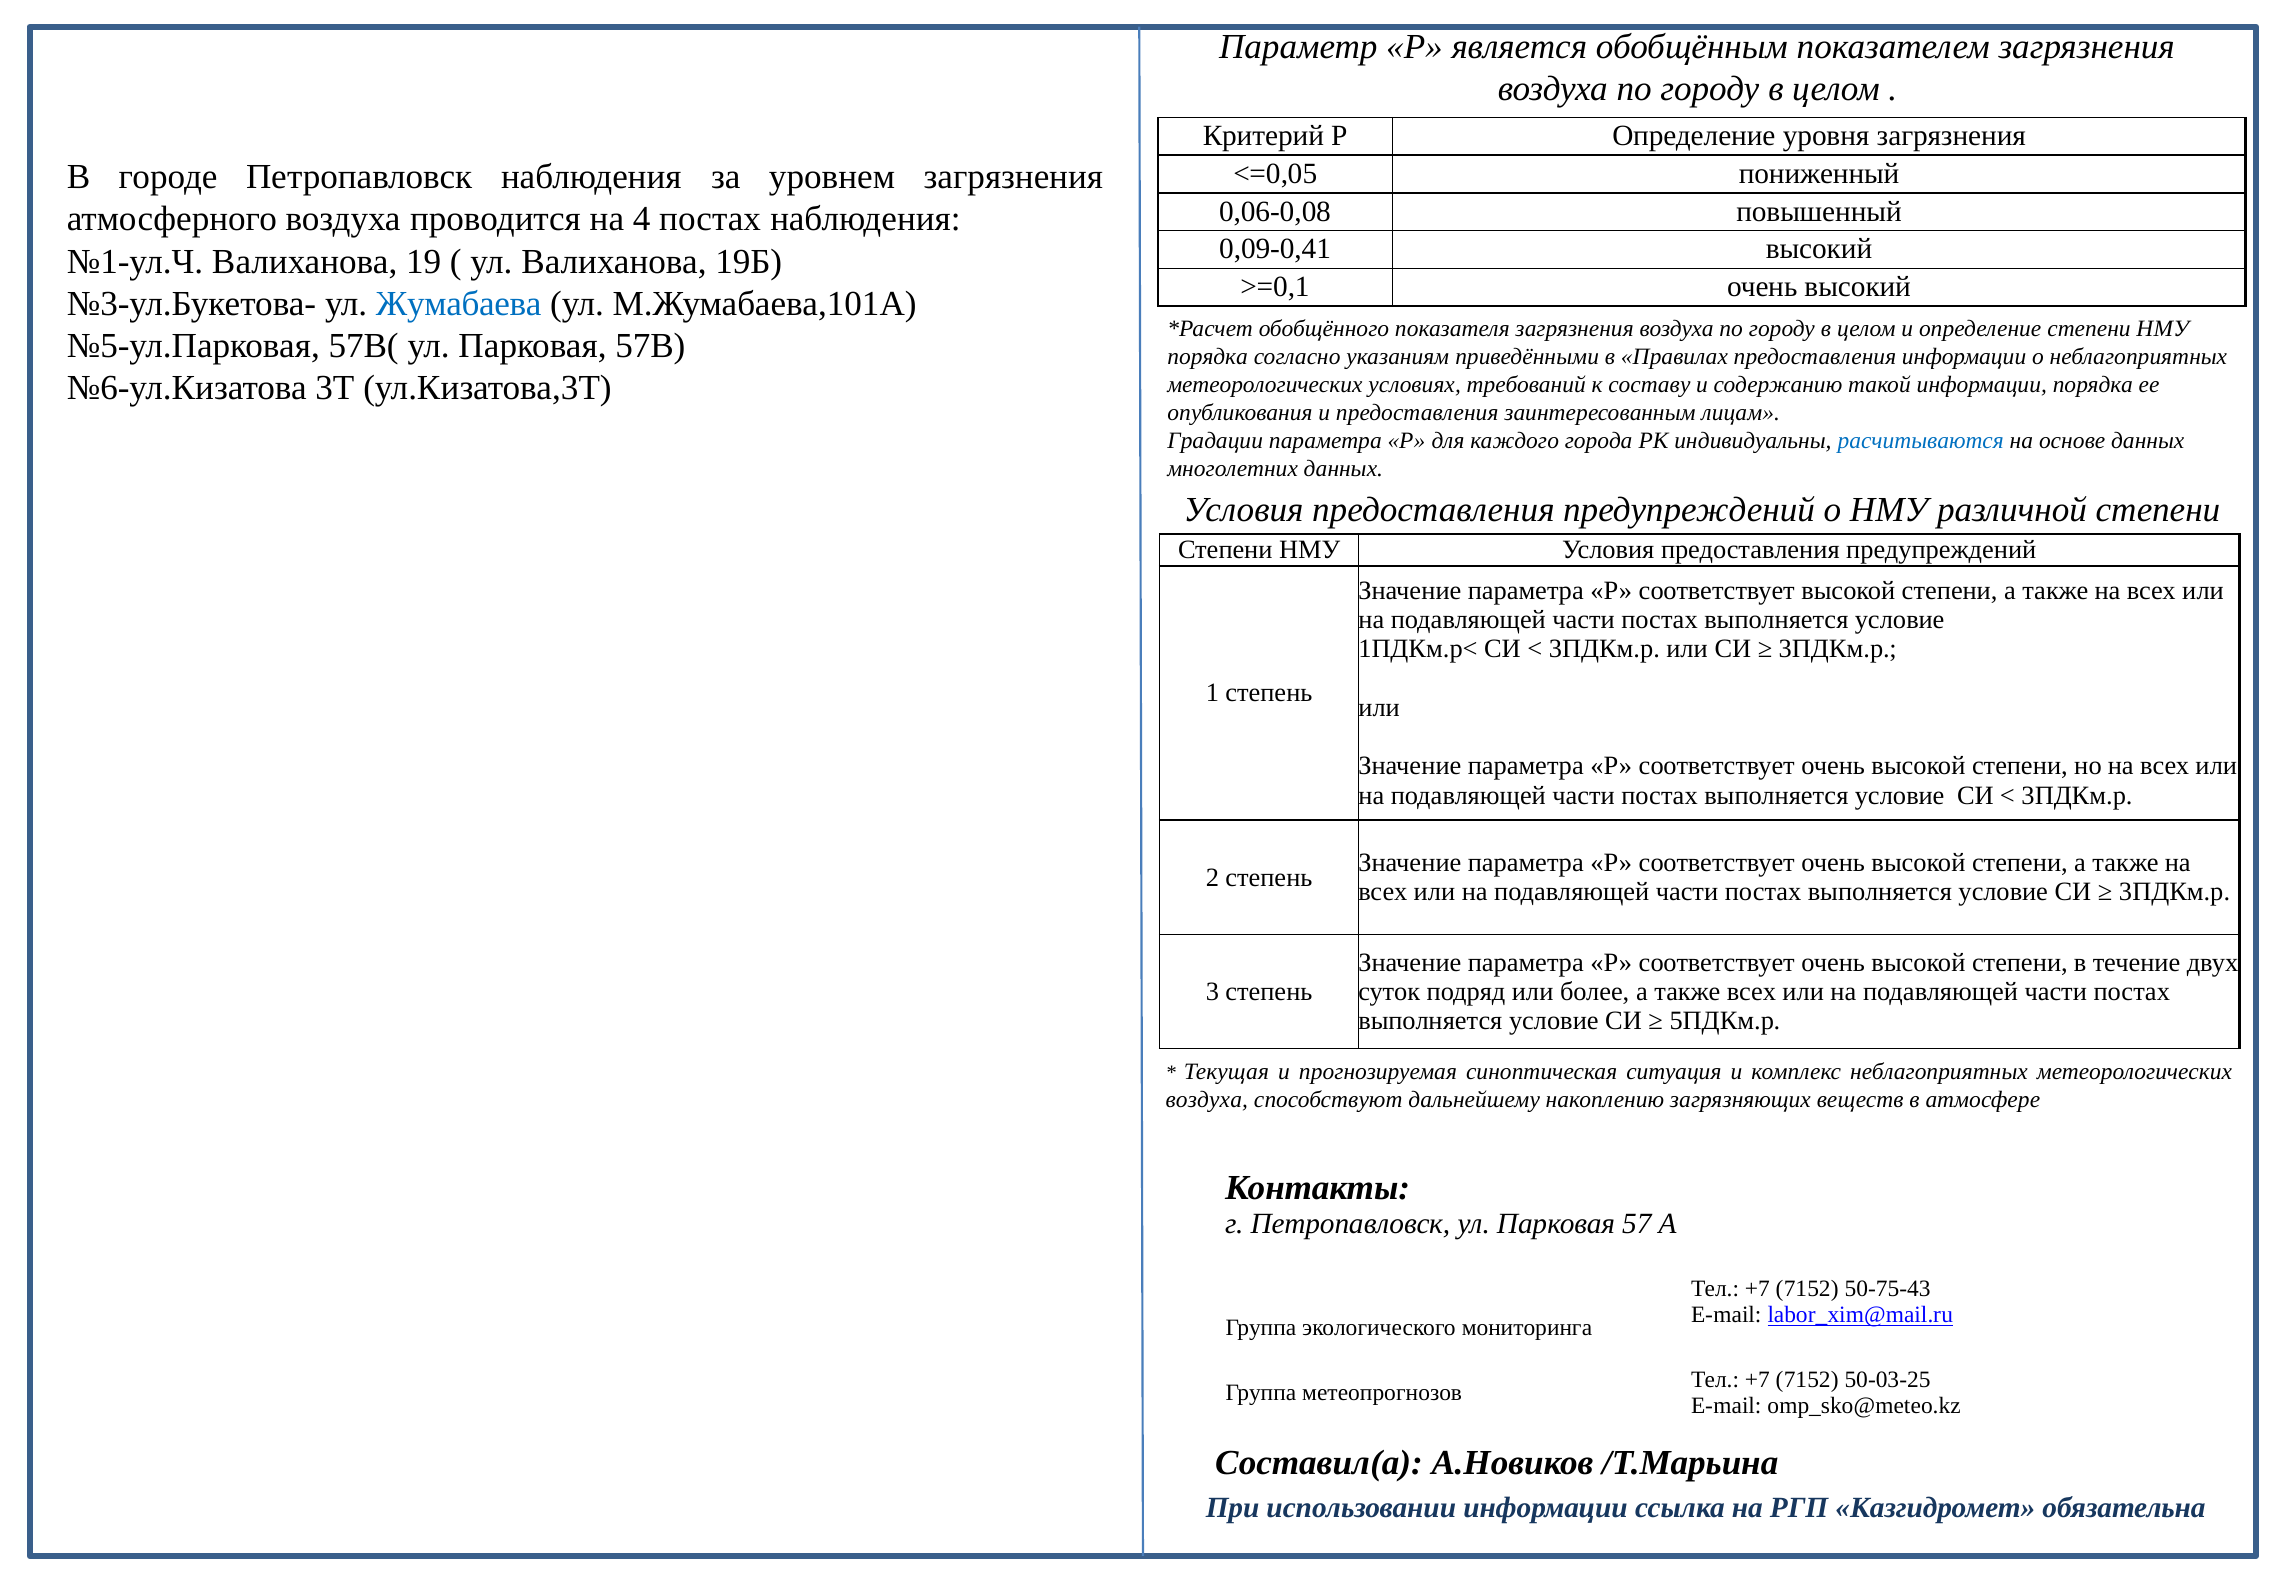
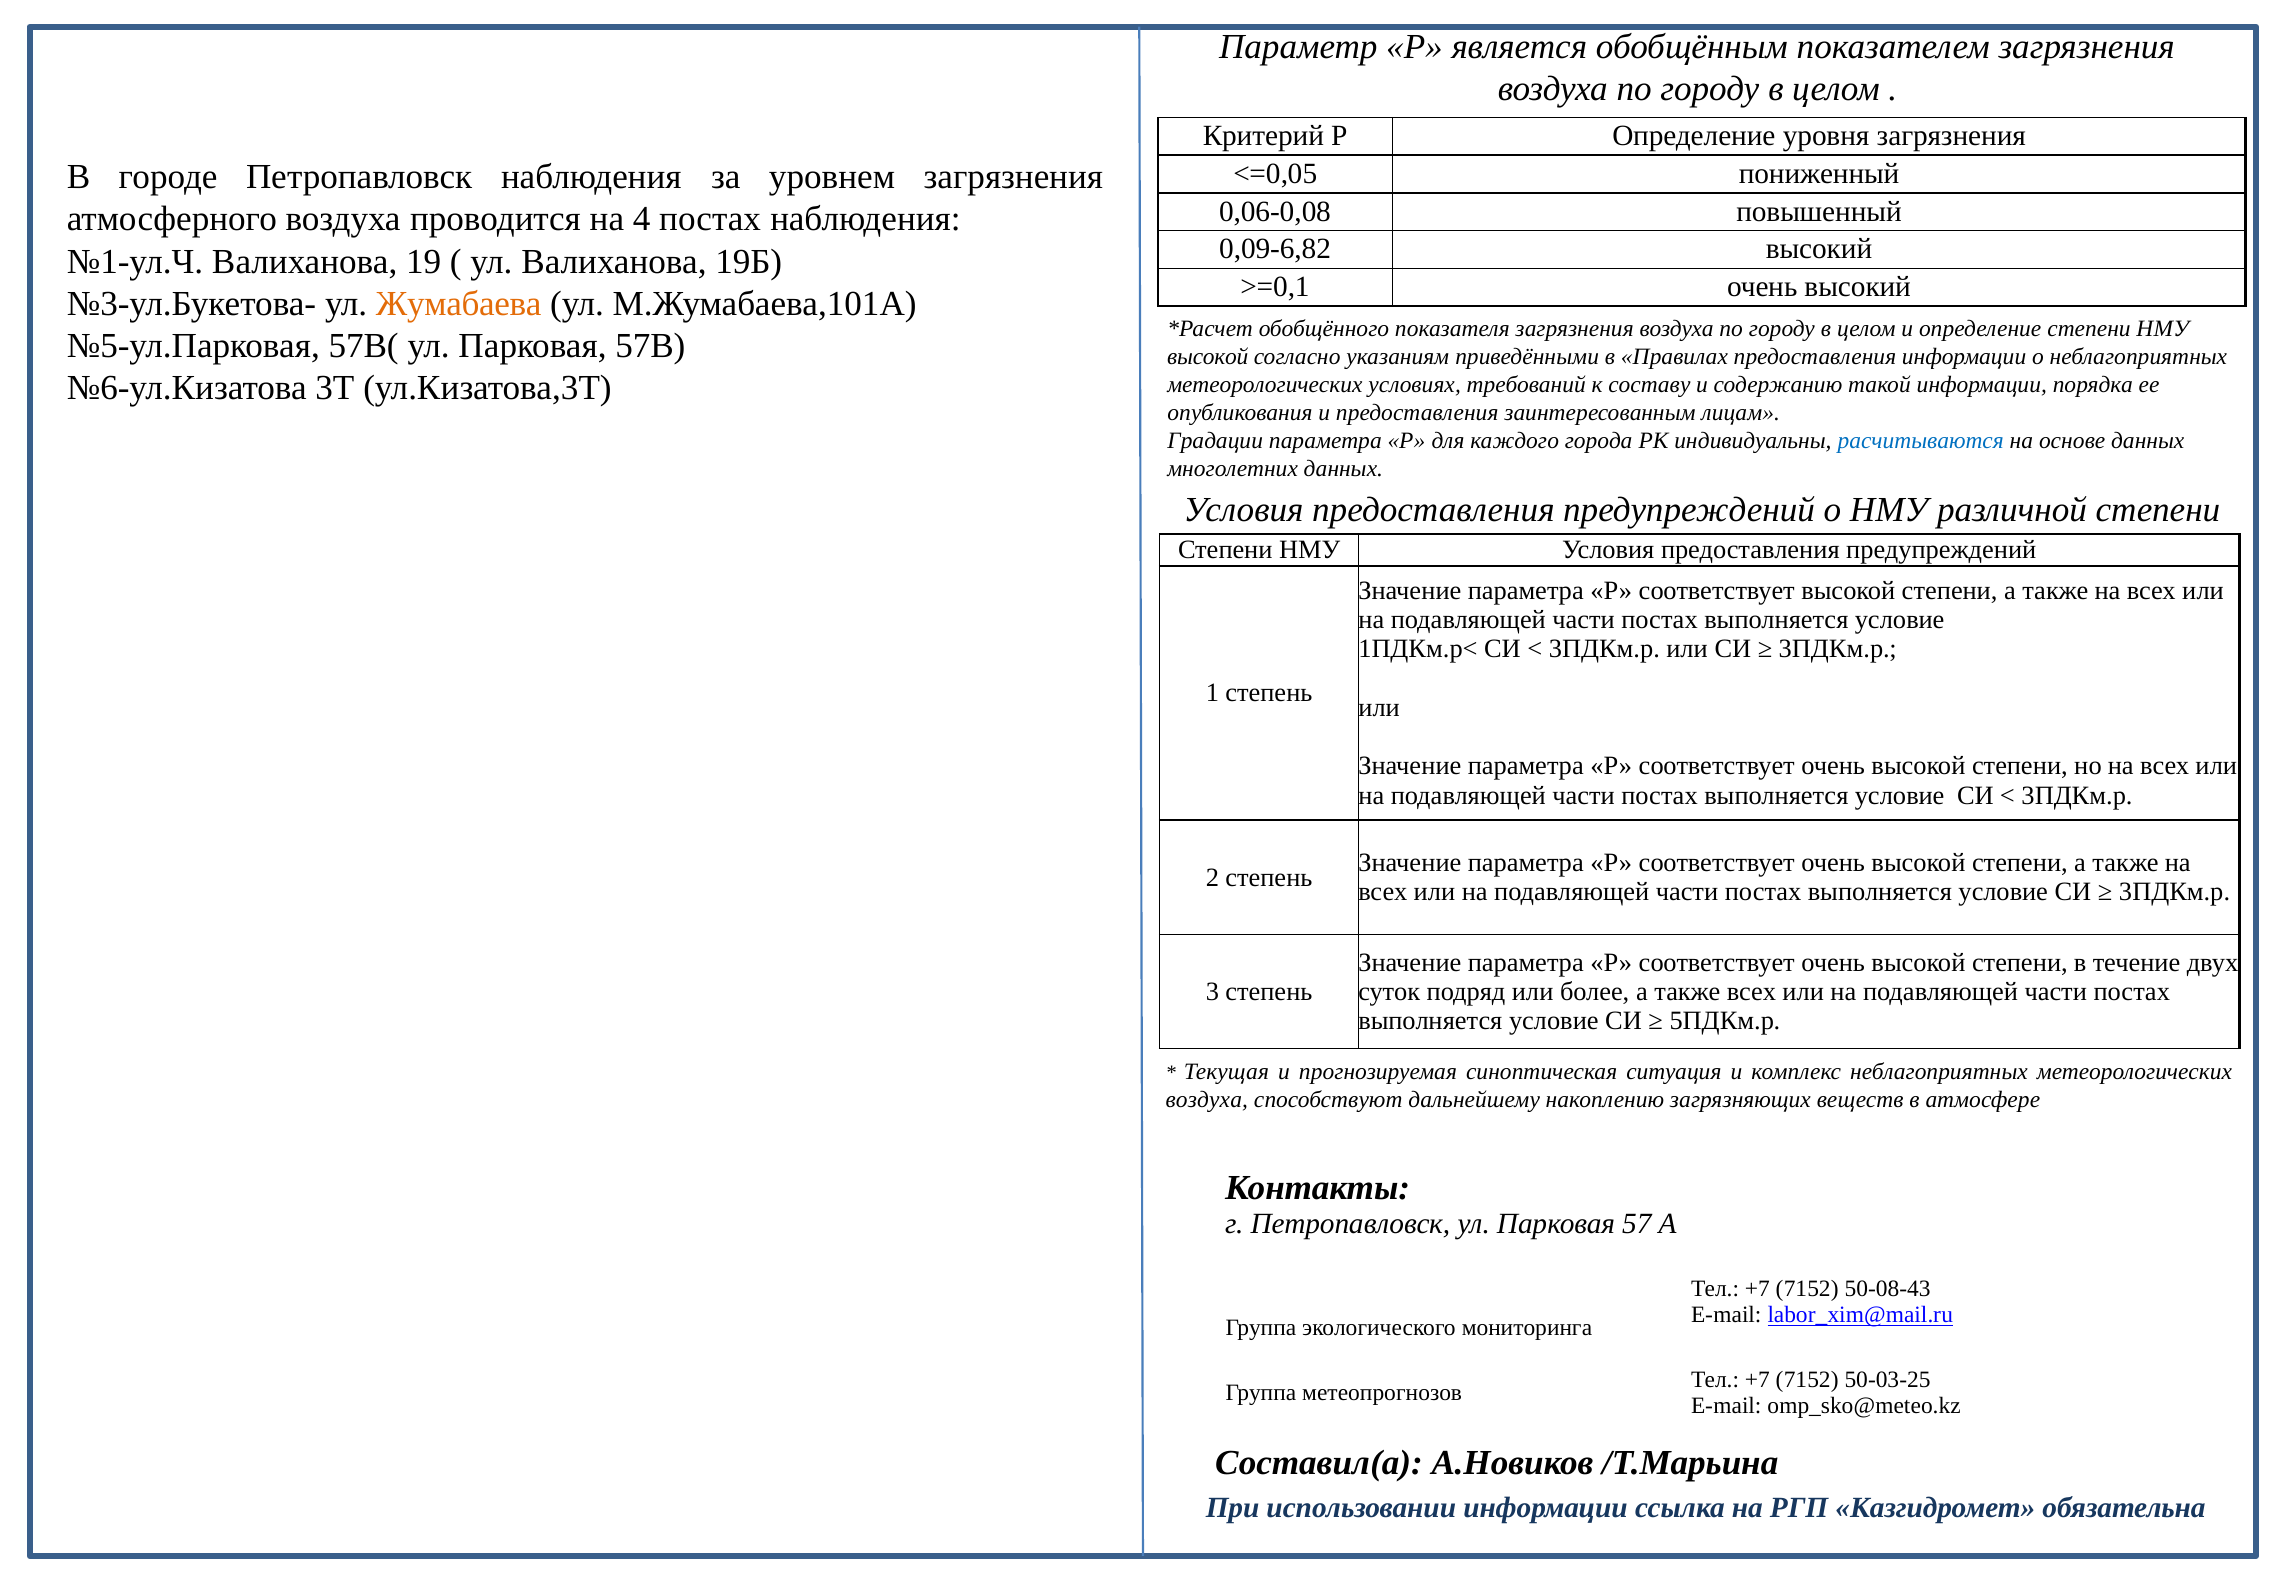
0,09-0,41: 0,09-0,41 -> 0,09-6,82 (1275, 249)
Жумабаева colour: blue -> orange (459, 304)
порядка: порядка -> высокой (1208, 356)
50-75-43: 50-75-43 -> 50-08-43 (1888, 1288)
